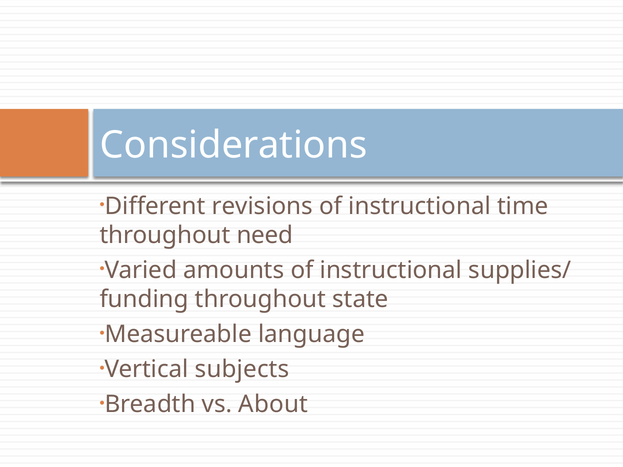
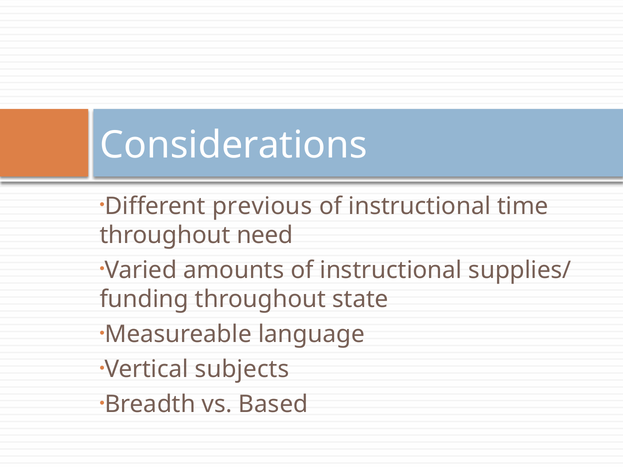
revisions: revisions -> previous (262, 206)
About: About -> Based (273, 404)
